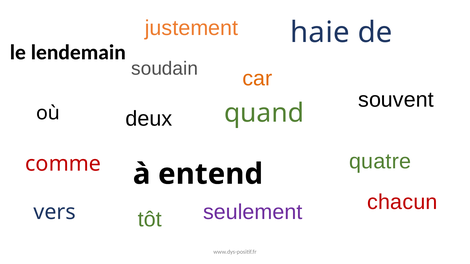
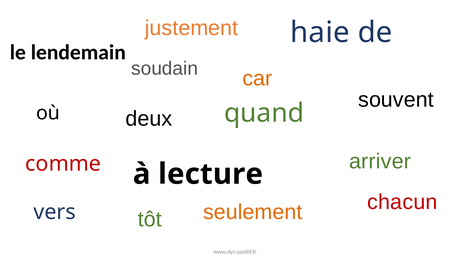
quatre: quatre -> arriver (380, 162)
entend: entend -> lecture (211, 174)
seulement colour: purple -> orange (253, 212)
